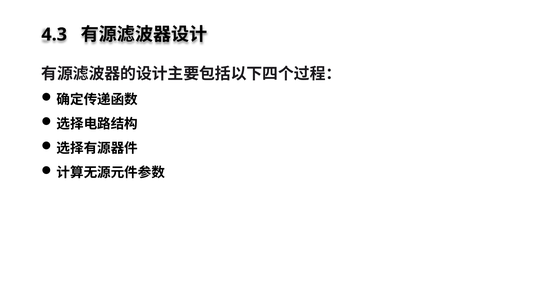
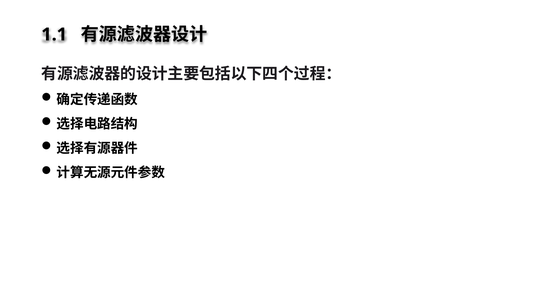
4.3: 4.3 -> 1.1 (54, 34)
